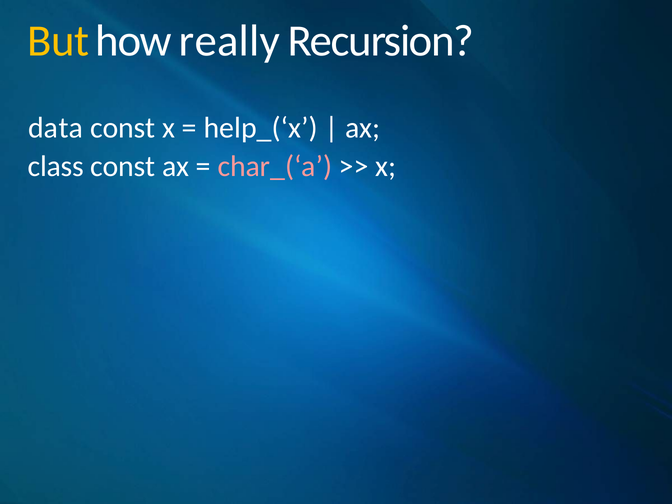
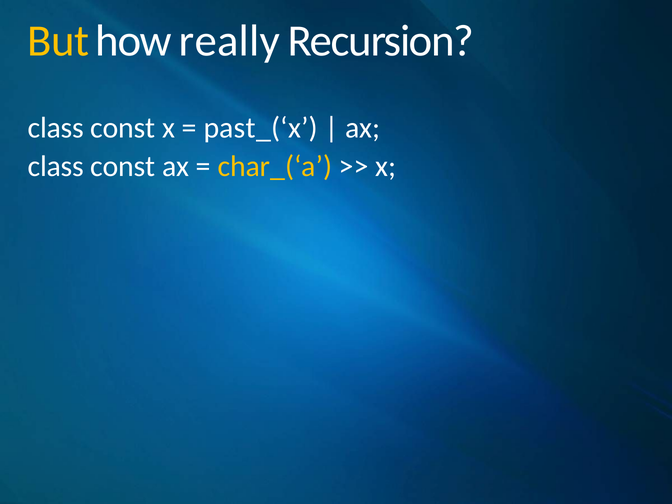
data: data -> class (56, 128)
help_(‘x: help_(‘x -> past_(‘x (261, 128)
char_(‘a colour: pink -> yellow (275, 166)
